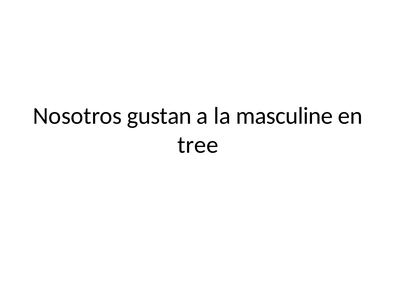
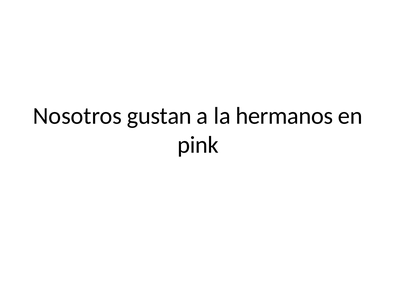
masculine: masculine -> hermanos (284, 116)
tree: tree -> pink (198, 145)
